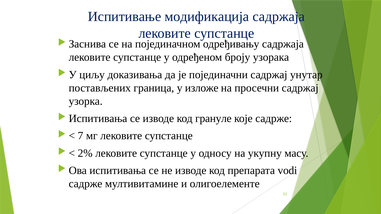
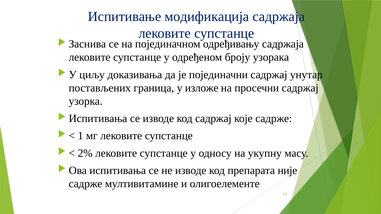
код грануле: грануле -> садржај (213, 119)
7: 7 -> 1 (80, 136)
vodi: vodi -> није (287, 171)
